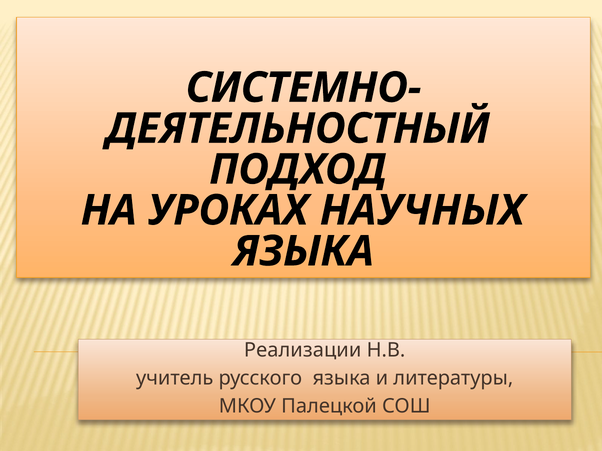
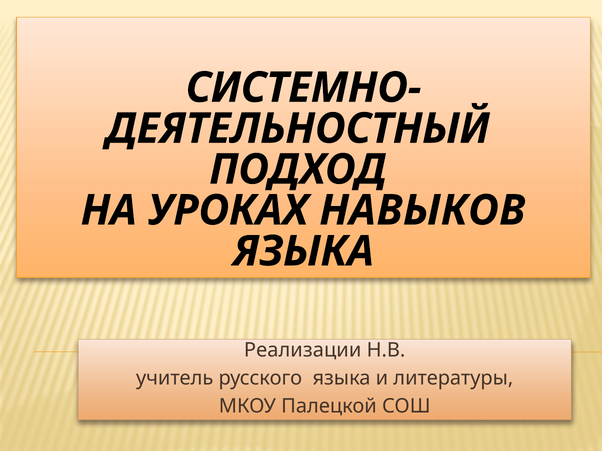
НАУЧНЫХ: НАУЧНЫХ -> НАВЫКОВ (422, 211)
